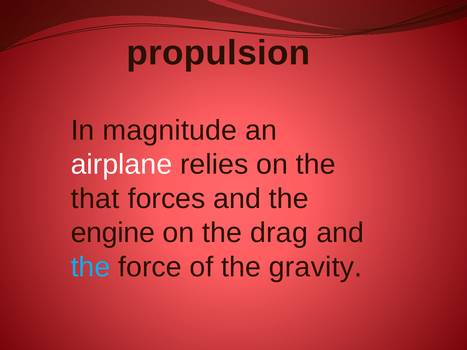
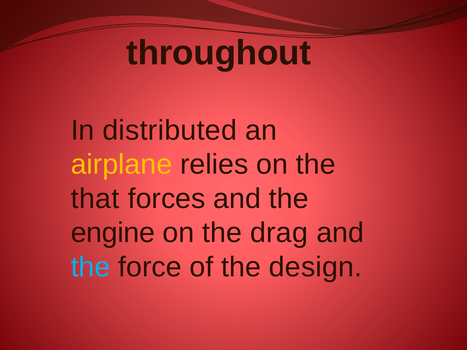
propulsion: propulsion -> throughout (219, 53)
magnitude: magnitude -> distributed (170, 130)
airplane colour: white -> yellow (121, 165)
gravity: gravity -> design (316, 267)
